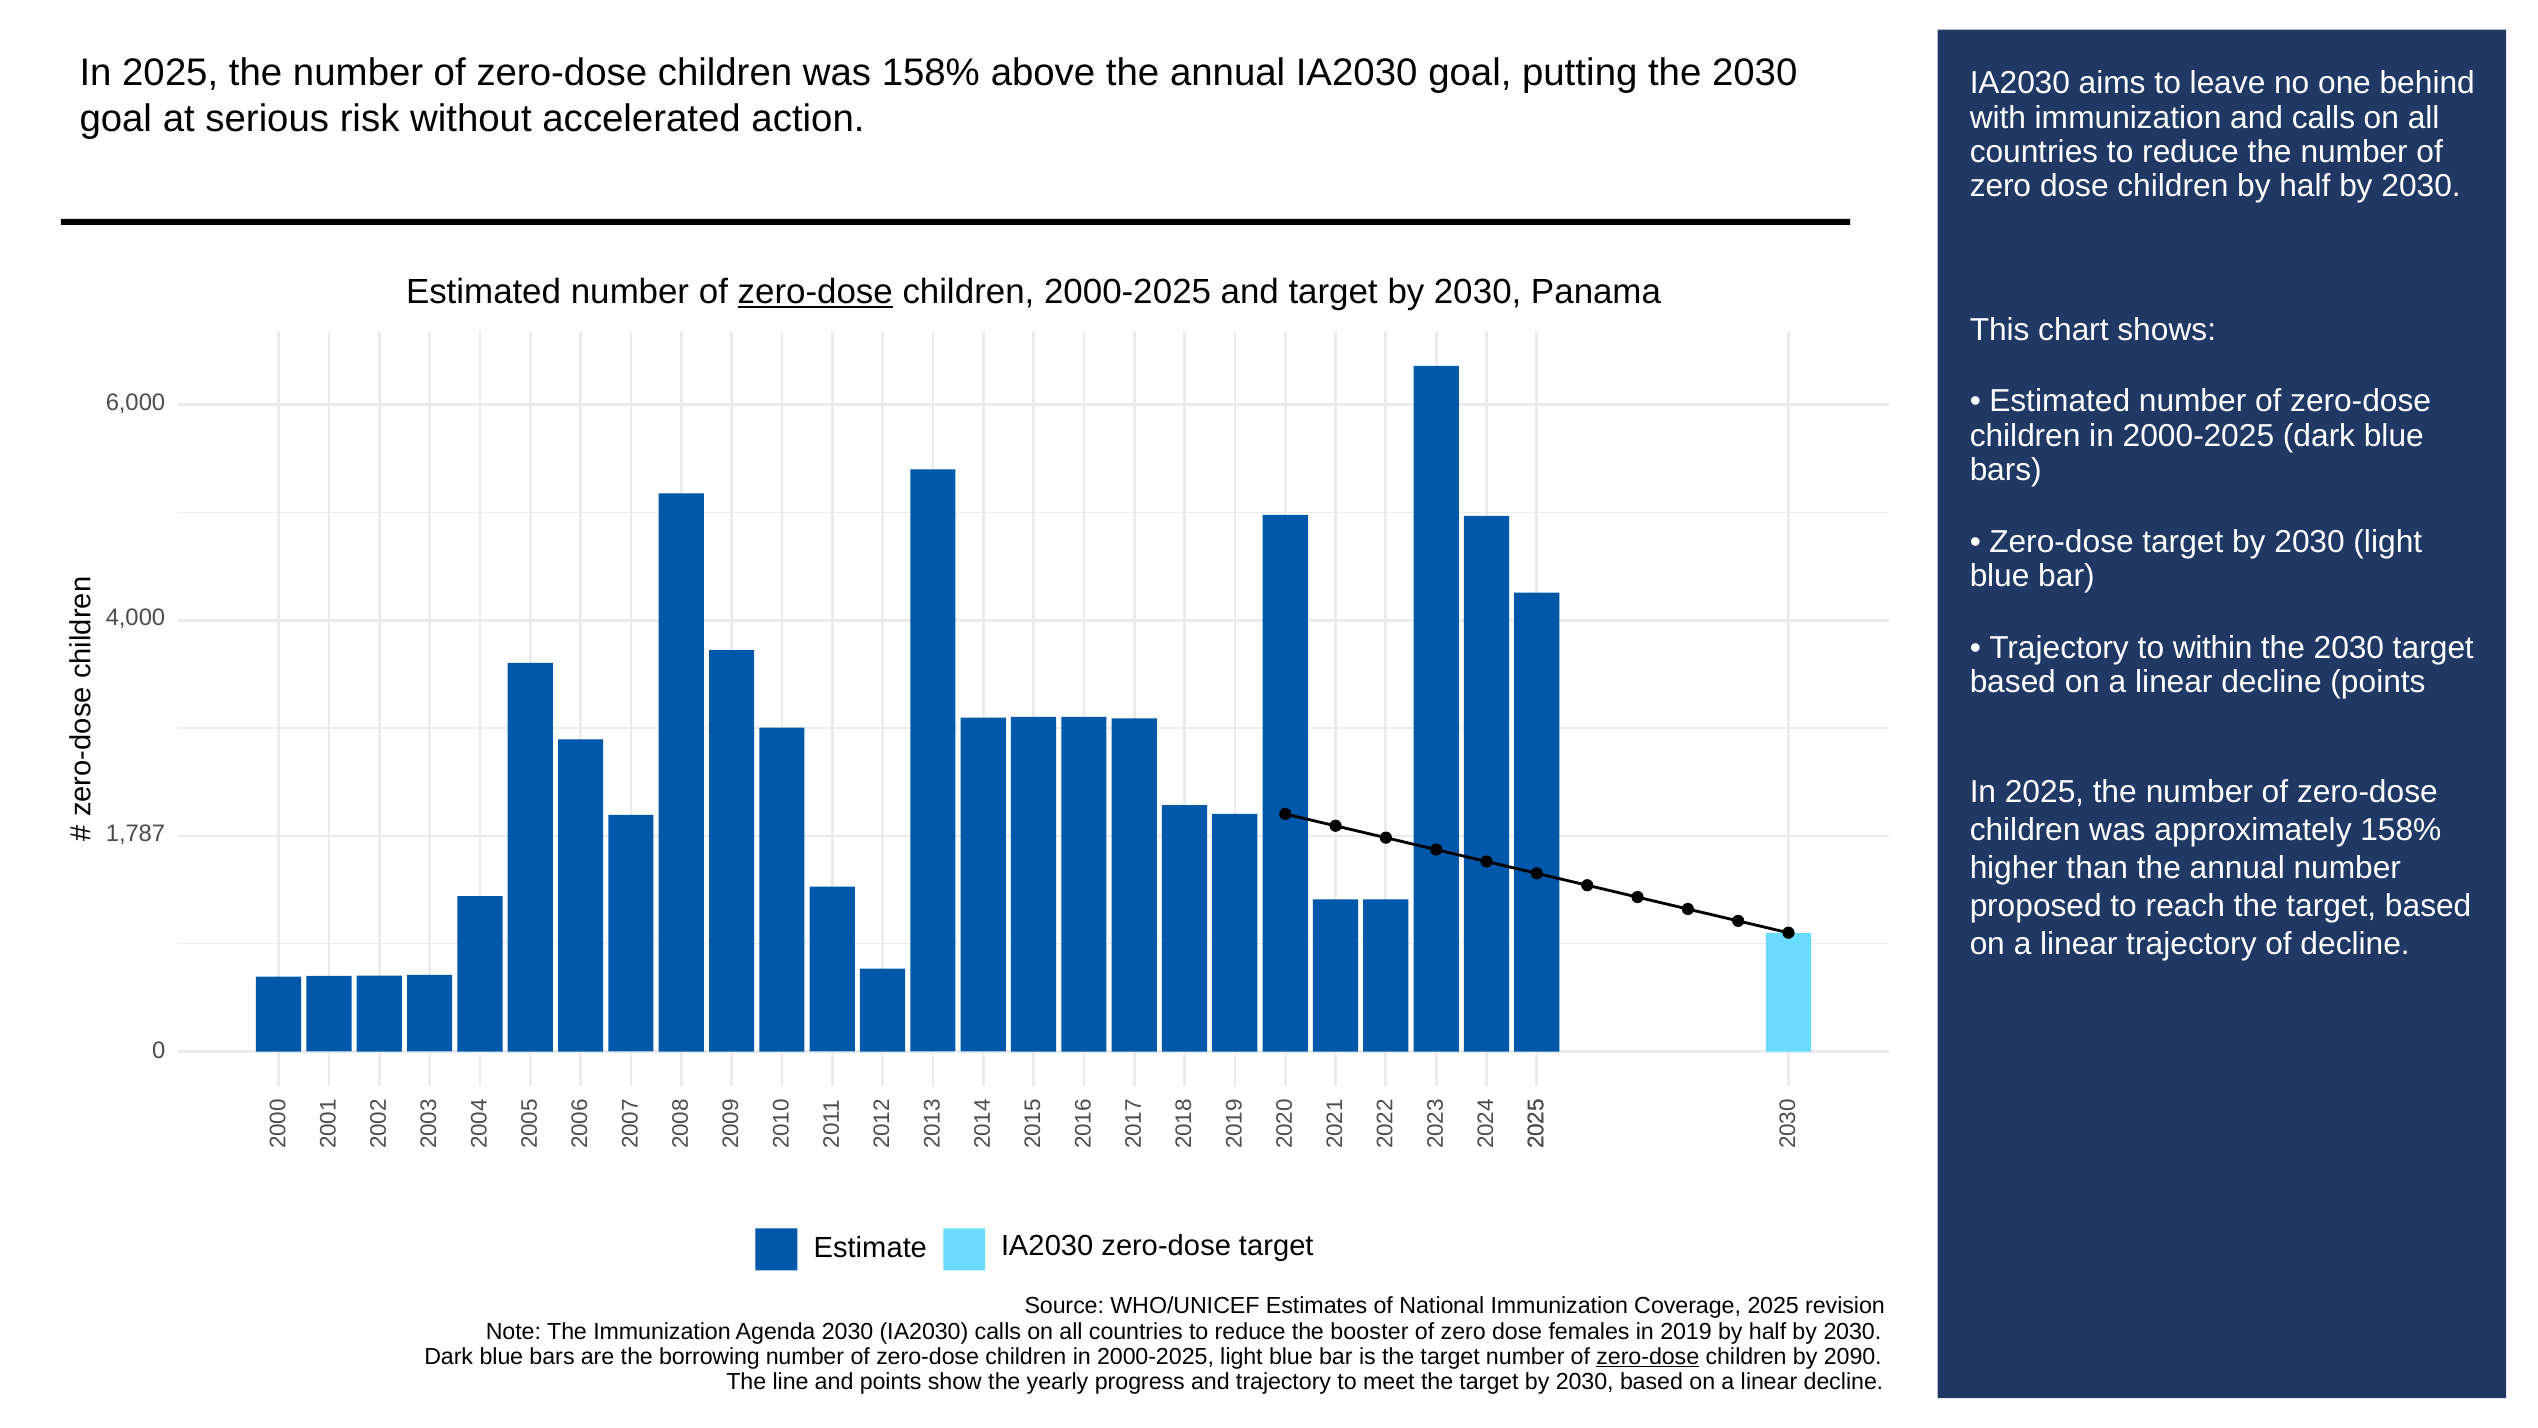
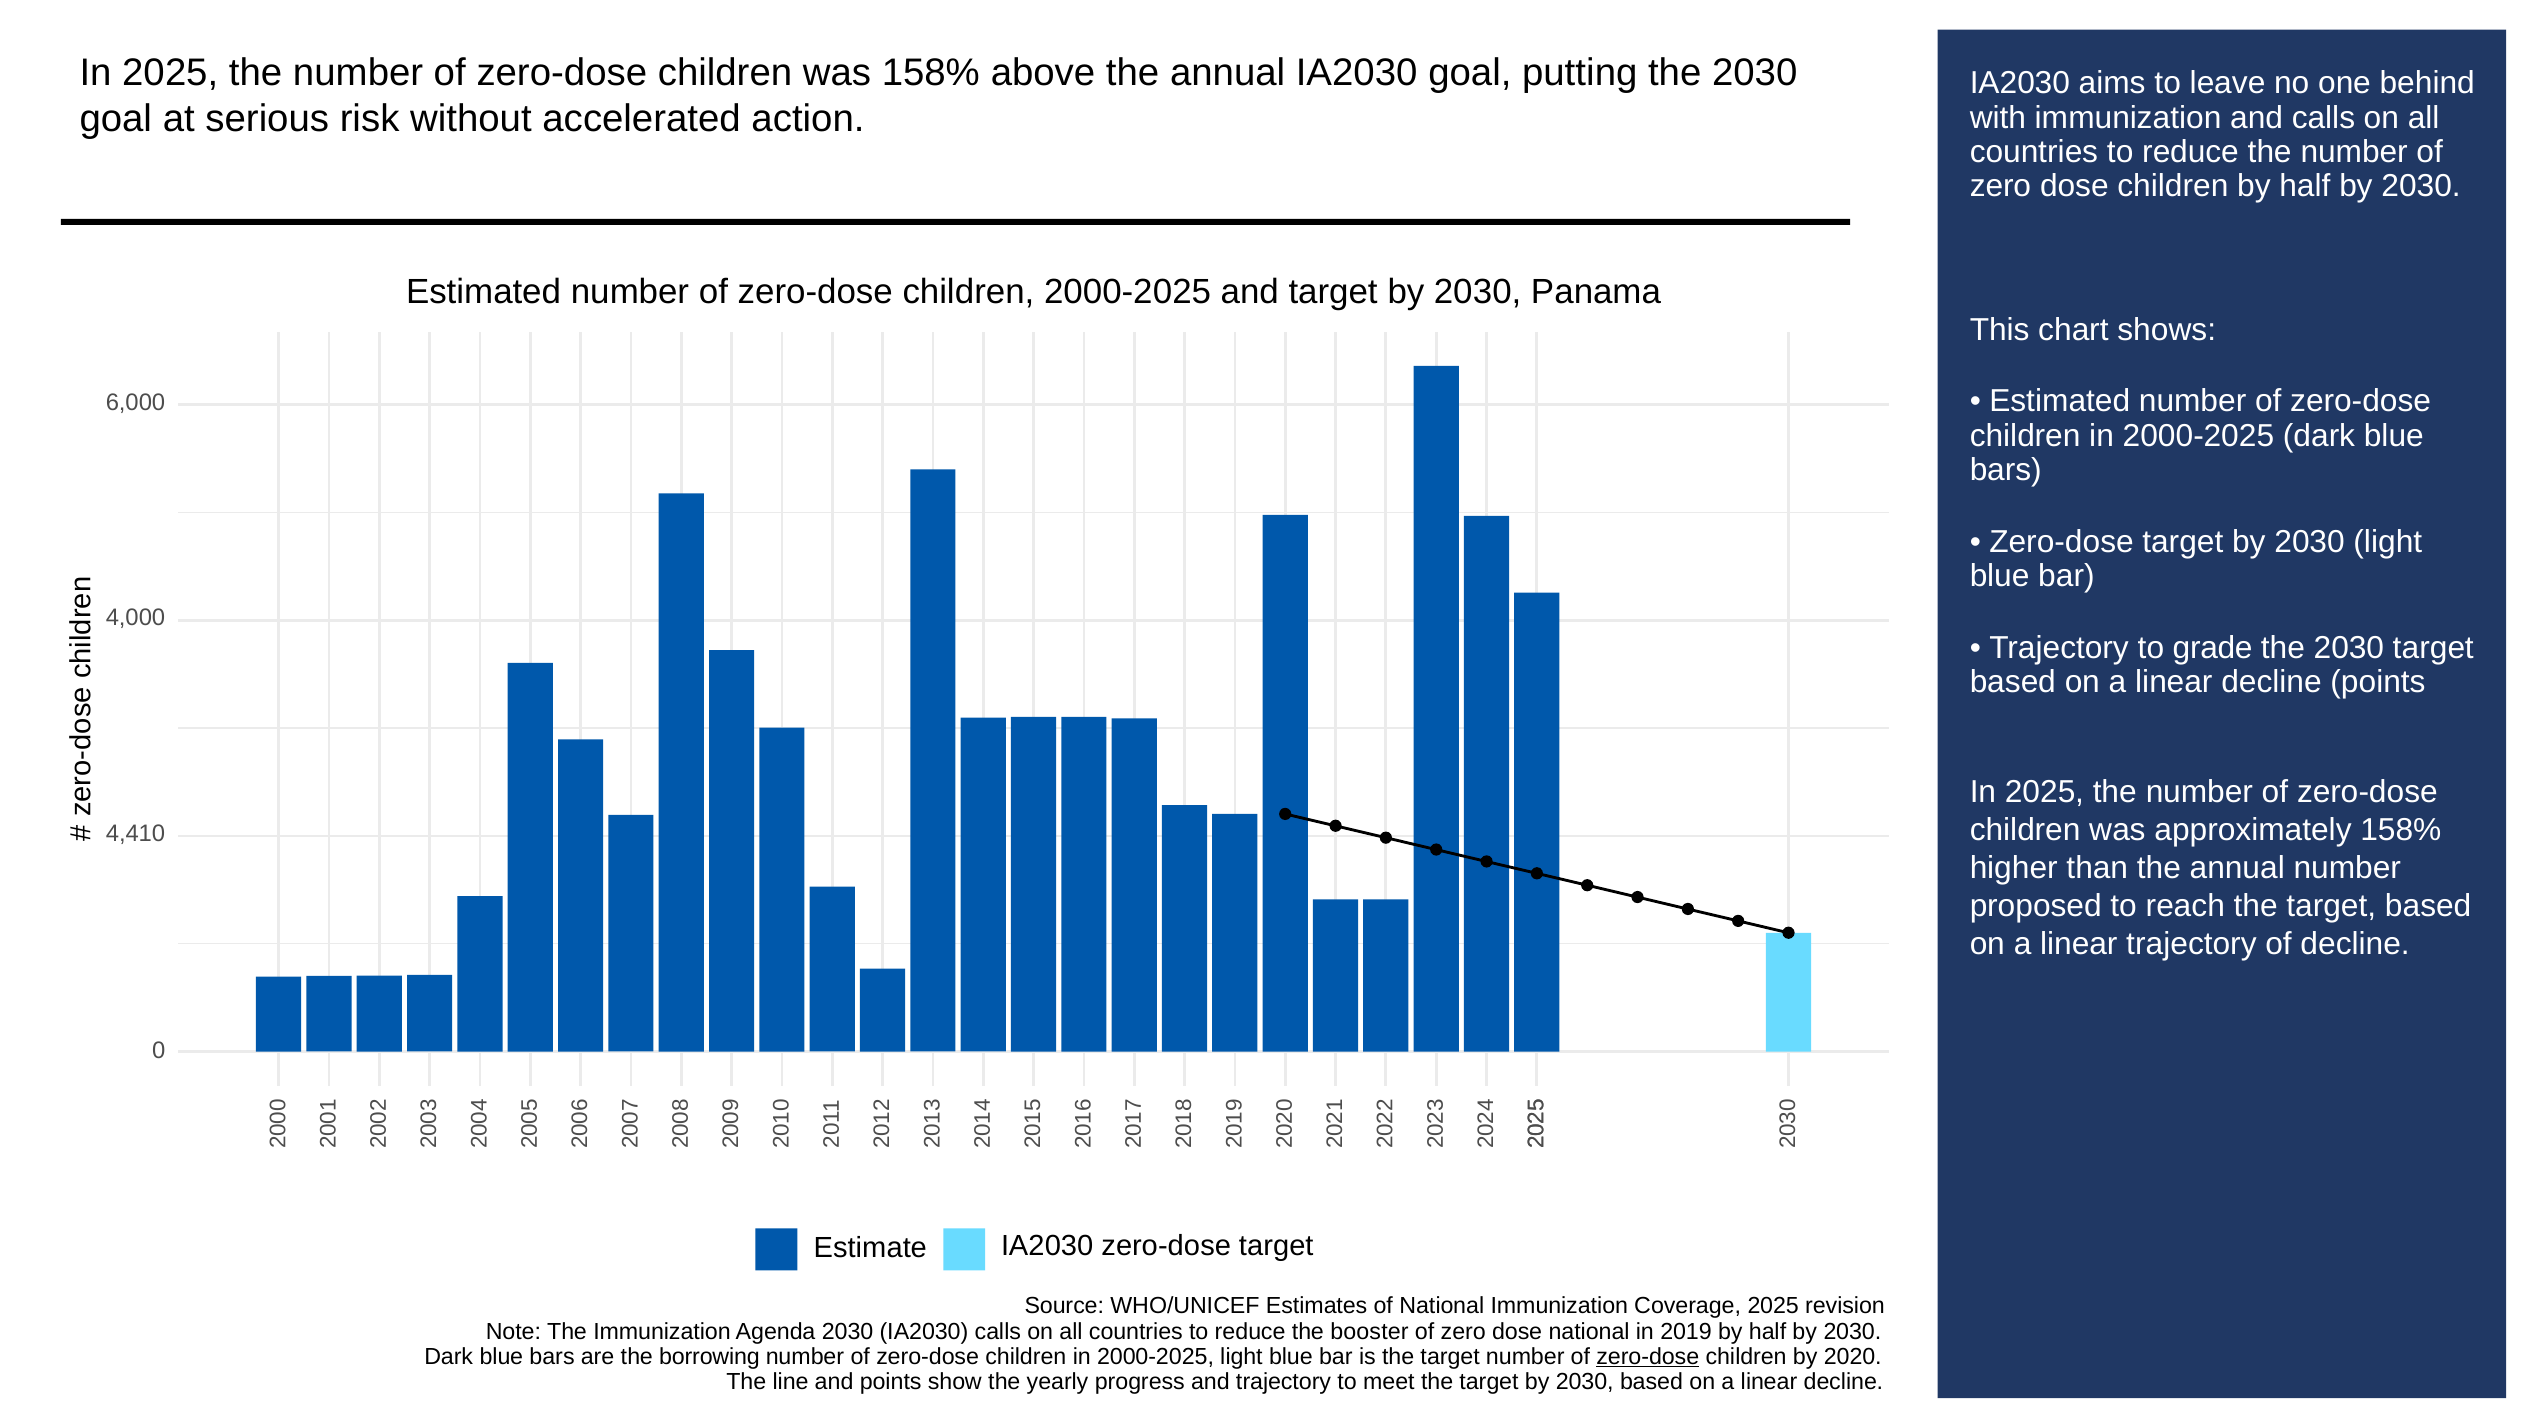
zero-dose underline: present -> none (815, 292)
within: within -> grade (2213, 648)
1,787: 1,787 -> 4,410 (136, 833)
dose females: females -> national (1589, 1331)
2090: 2090 -> 2020 (1853, 1356)
